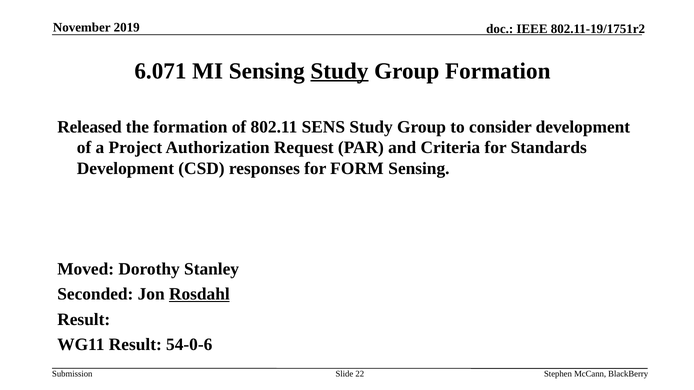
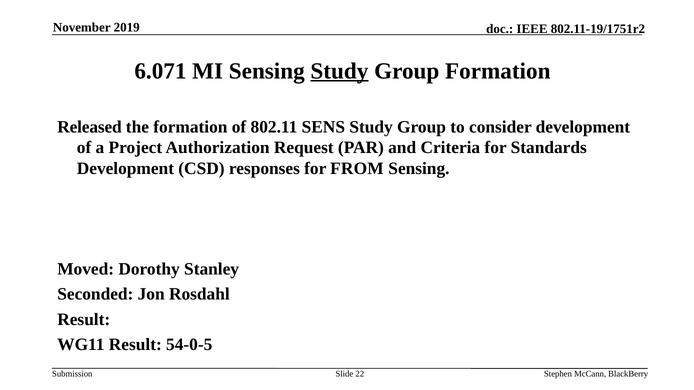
FORM: FORM -> FROM (357, 169)
Rosdahl underline: present -> none (199, 294)
54-0-6: 54-0-6 -> 54-0-5 (189, 345)
